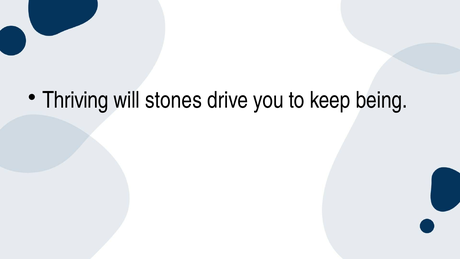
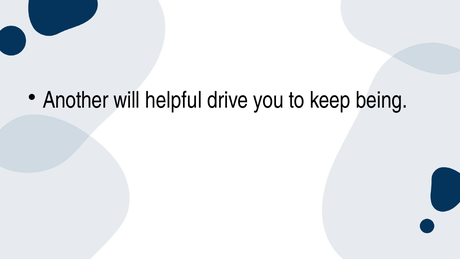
Thriving: Thriving -> Another (76, 100)
stones: stones -> helpful (173, 100)
